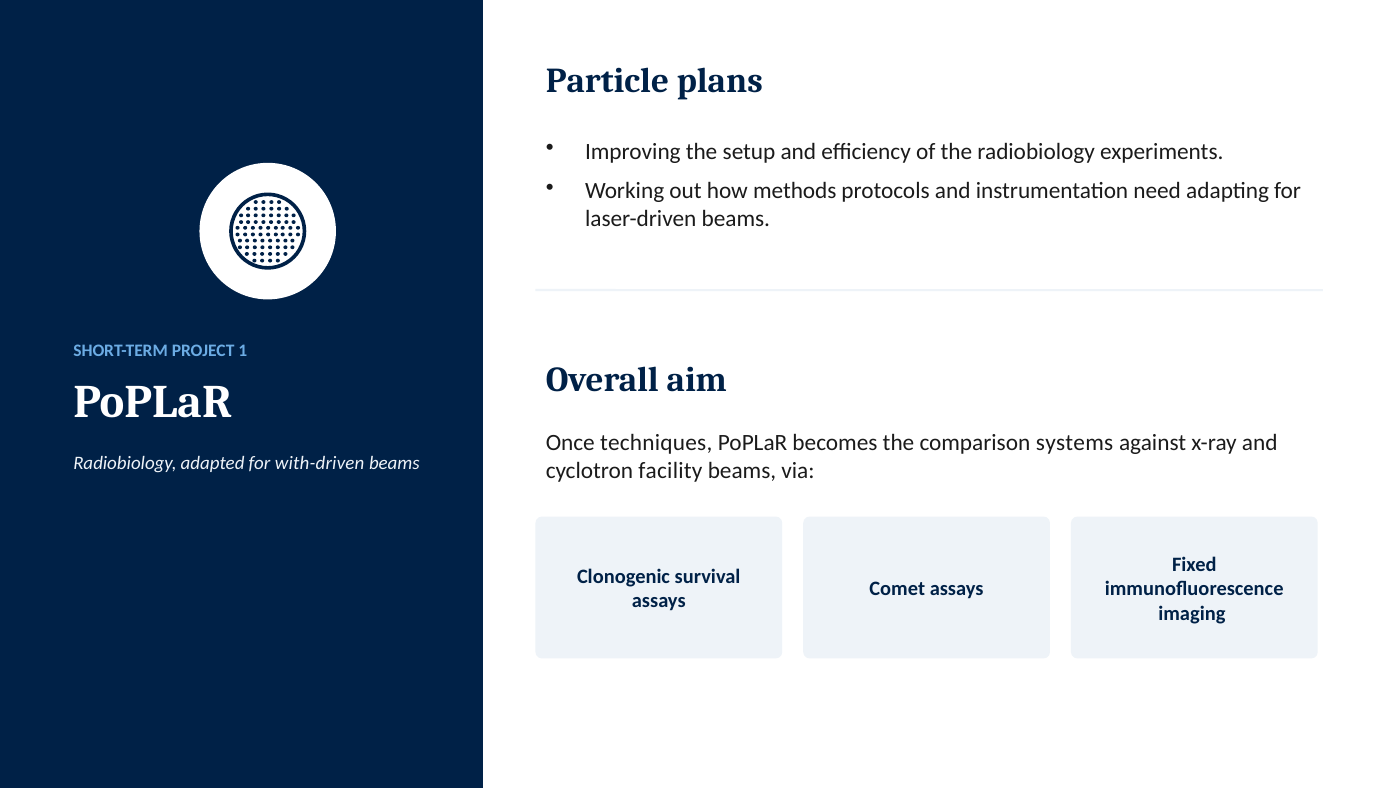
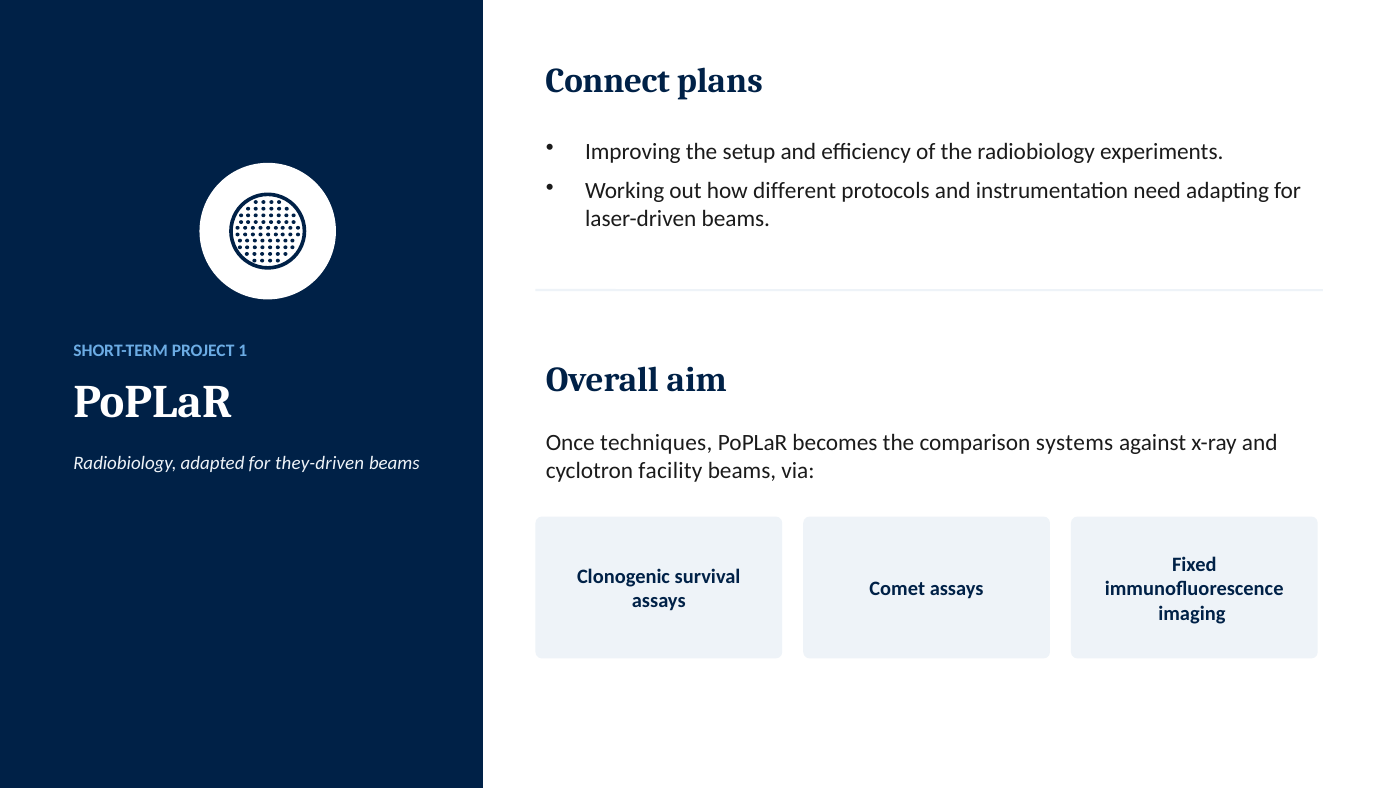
Particle: Particle -> Connect (608, 81)
methods: methods -> different (795, 191)
with-driven: with-driven -> they-driven (320, 463)
